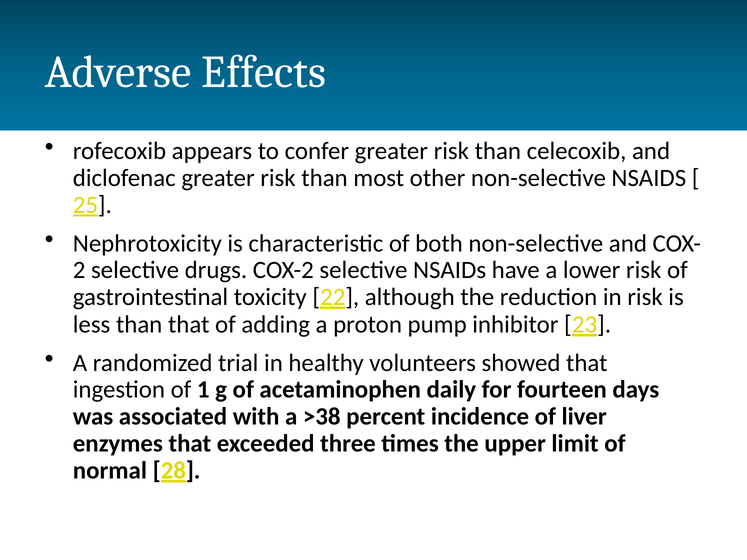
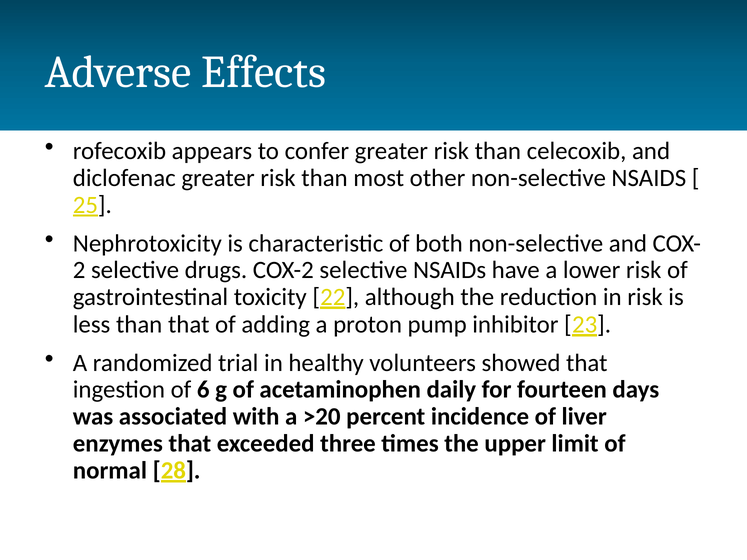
1: 1 -> 6 (203, 390)
>38: >38 -> >20 (322, 417)
